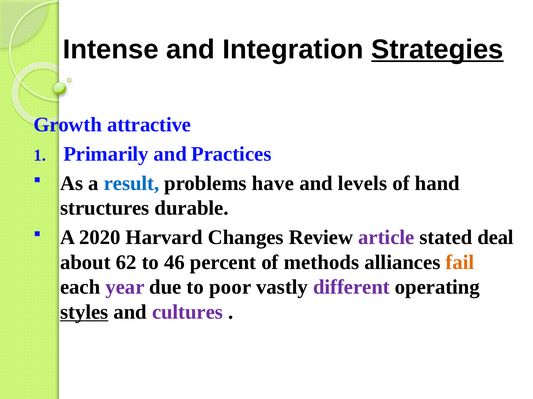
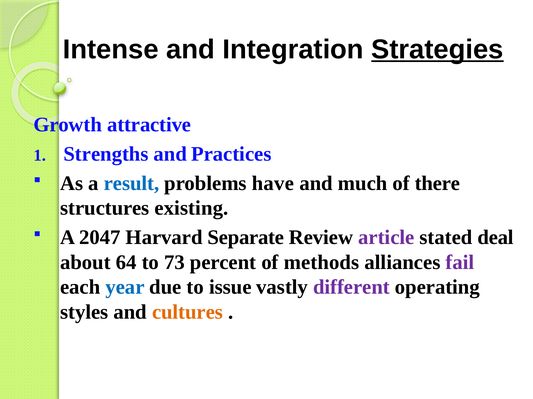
Primarily: Primarily -> Strengths (106, 154)
levels: levels -> much (363, 184)
hand: hand -> there (437, 184)
durable: durable -> existing (191, 208)
2020: 2020 -> 2047 (100, 238)
Changes: Changes -> Separate (246, 238)
62: 62 -> 64 (126, 263)
46: 46 -> 73 (174, 263)
fail colour: orange -> purple (460, 263)
year colour: purple -> blue (125, 288)
poor: poor -> issue (230, 288)
styles underline: present -> none (84, 312)
cultures colour: purple -> orange (187, 312)
